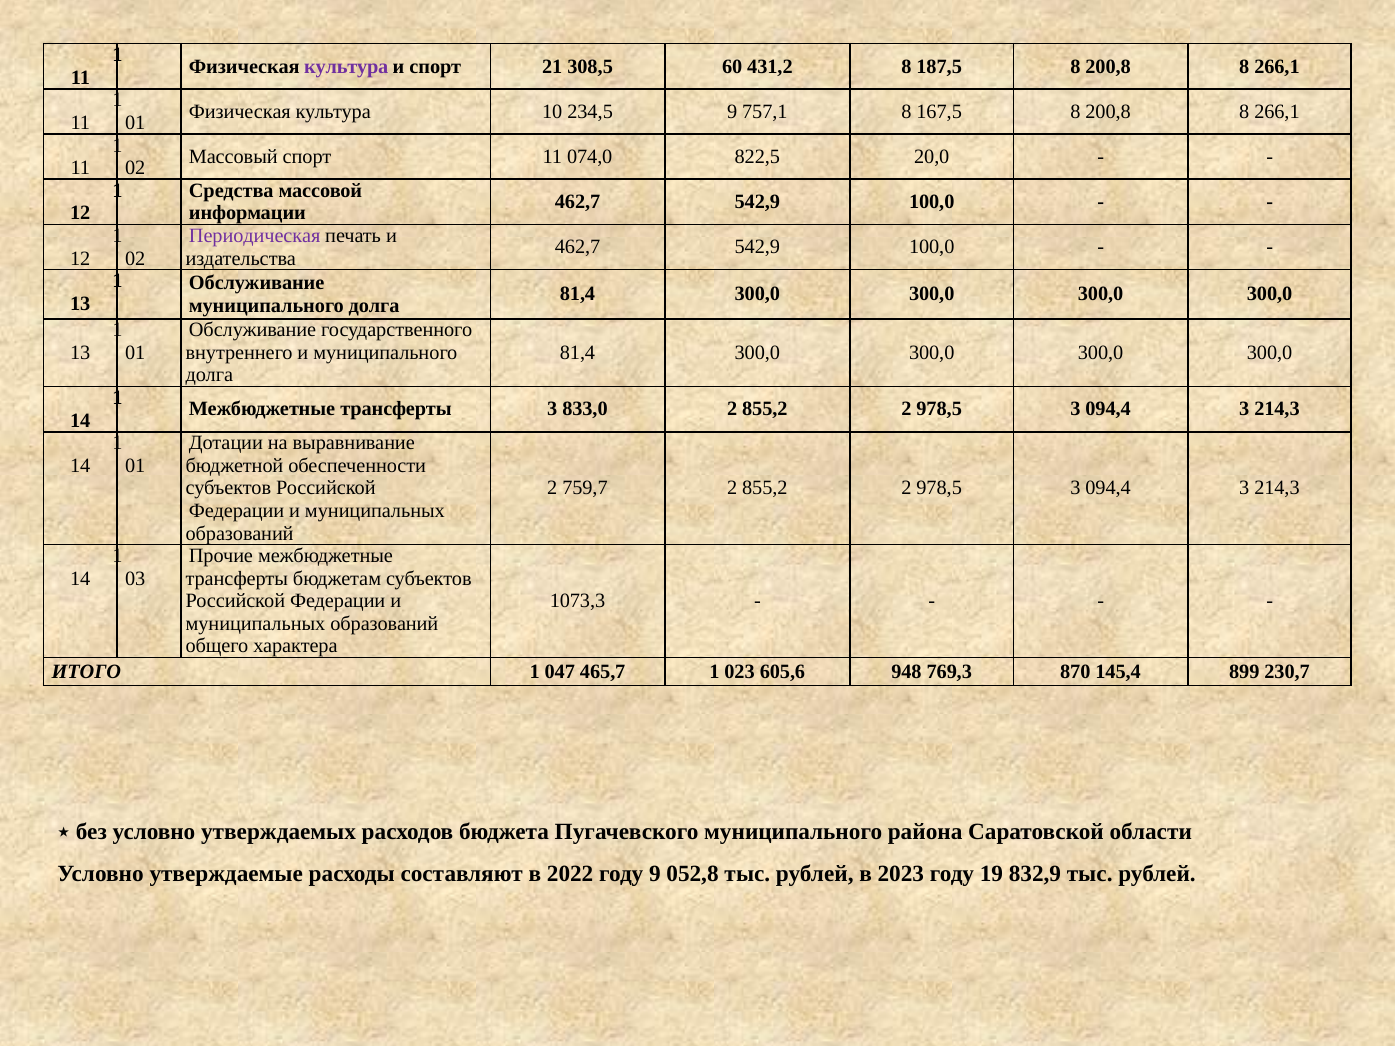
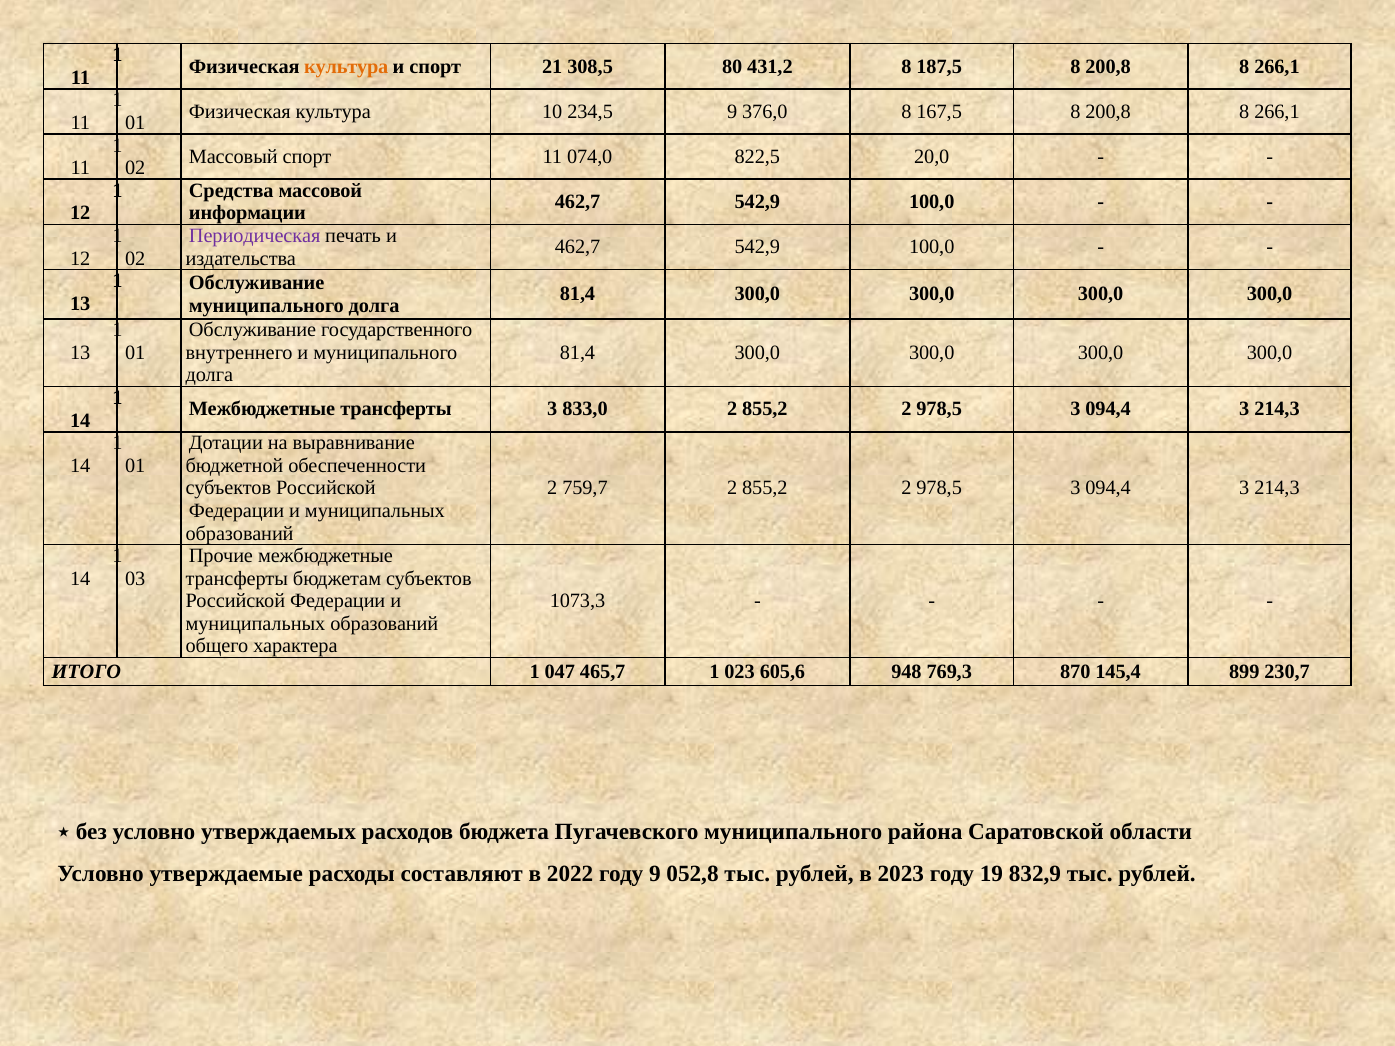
культура colour: purple -> orange (346, 66)
60: 60 -> 80 (732, 66)
757,1: 757,1 -> 376,0 (765, 112)
